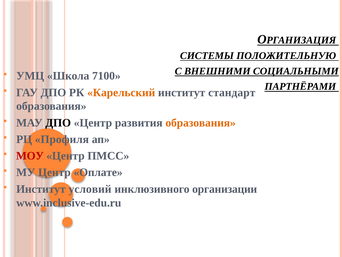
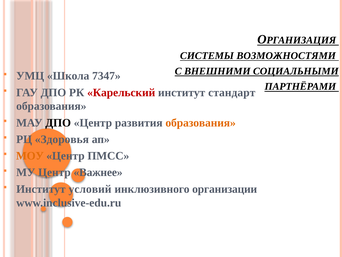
ПОЛОЖИТЕЛЬНУЮ: ПОЛОЖИТЕЛЬНУЮ -> ВОЗМОЖНОСТЯМИ (286, 56)
7100: 7100 -> 7347 (106, 76)
Карельский colour: orange -> red (121, 92)
Профиля: Профиля -> Здоровья (62, 139)
МОУ colour: red -> orange (30, 156)
Оплате: Оплате -> Важнее (98, 172)
